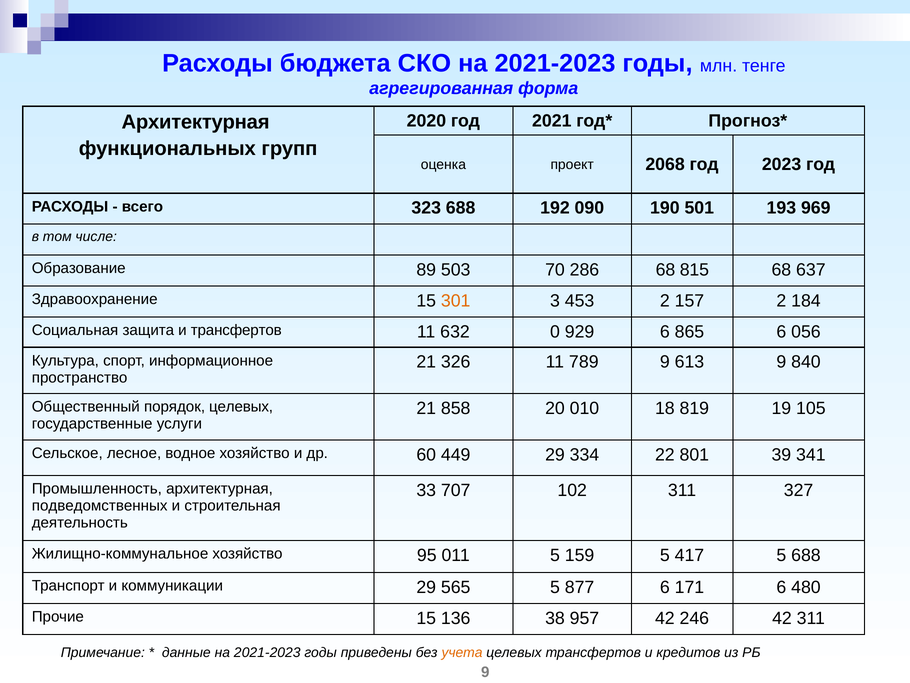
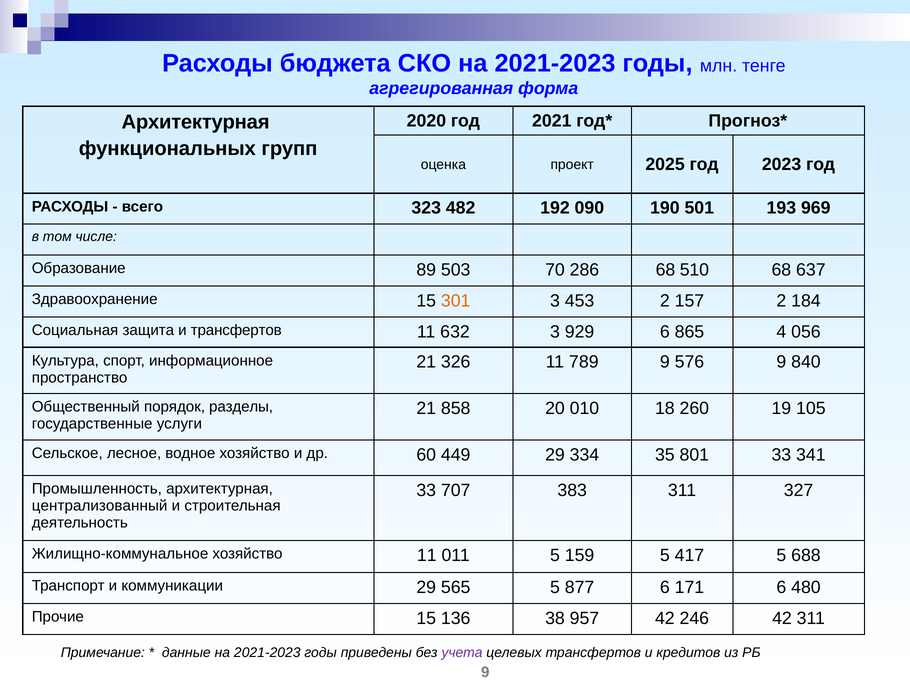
2068: 2068 -> 2025 (665, 164)
323 688: 688 -> 482 (461, 208)
815: 815 -> 510 (694, 270)
632 0: 0 -> 3 (555, 331)
865 6: 6 -> 4 (781, 331)
613: 613 -> 576 (689, 362)
порядок целевых: целевых -> разделы (241, 407)
819: 819 -> 260 (694, 408)
22: 22 -> 35 (665, 454)
801 39: 39 -> 33 (781, 454)
102: 102 -> 383 (572, 490)
подведомственных: подведомственных -> централизованный (100, 506)
хозяйство 95: 95 -> 11 (427, 555)
учета colour: orange -> purple (462, 652)
